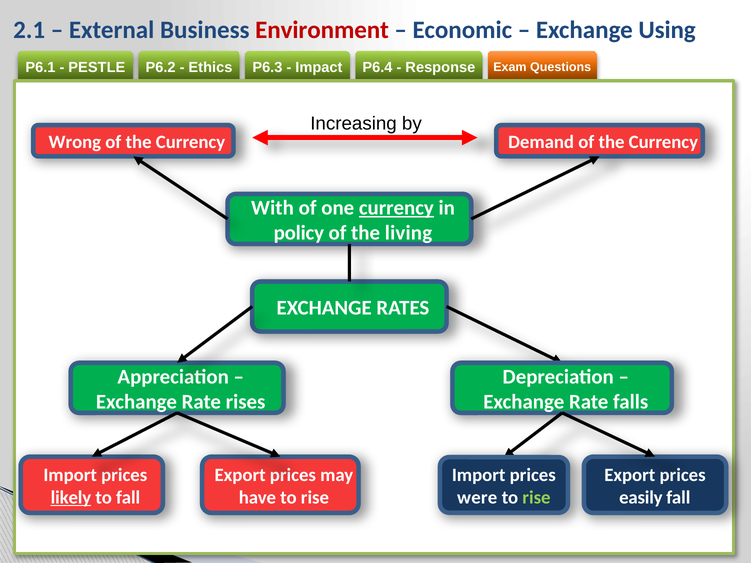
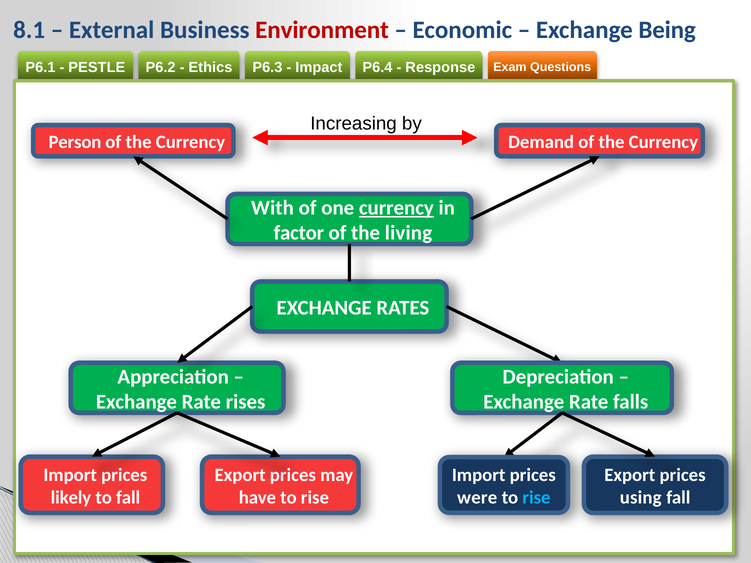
2.1: 2.1 -> 8.1 (29, 30)
Using: Using -> Being (667, 30)
Wrong: Wrong -> Person (75, 142)
policy: policy -> factor (299, 233)
likely underline: present -> none (71, 498)
easily: easily -> using (641, 498)
rise colour: light green -> light blue (536, 498)
